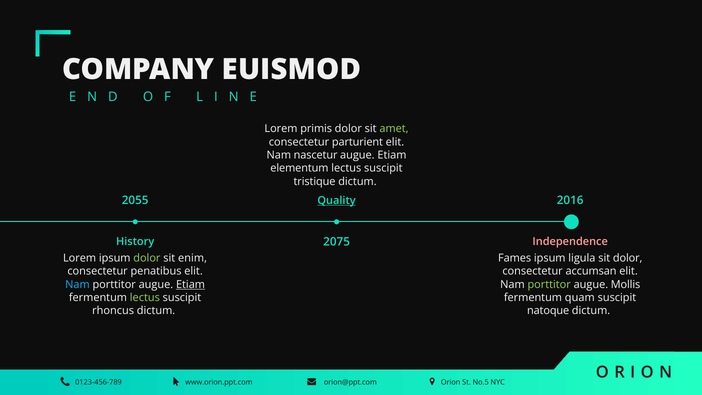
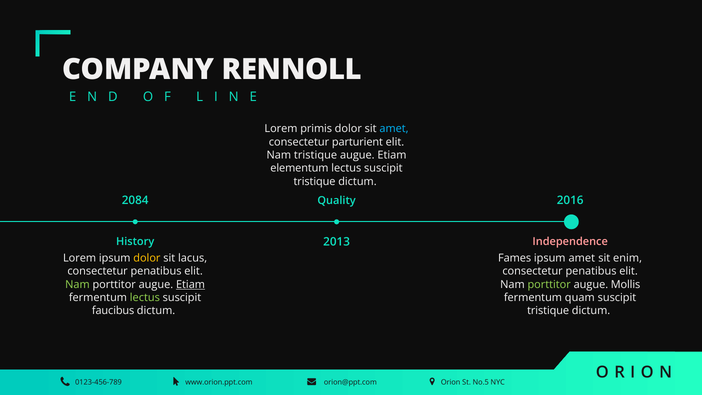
EUISMOD: EUISMOD -> RENNOLL (292, 70)
amet colour: light green -> light blue (394, 129)
Nam nascetur: nascetur -> tristique (316, 155)
2055: 2055 -> 2084 (135, 201)
Quality underline: present -> none (337, 201)
2075: 2075 -> 2013 (337, 242)
dolor colour: light green -> yellow (147, 258)
enim: enim -> lacus (193, 258)
ipsum ligula: ligula -> amet (582, 258)
sit dolor: dolor -> enim (628, 258)
accumsan: accumsan -> penatibus (591, 271)
Nam colour: light blue -> light green (77, 284)
rhoncus: rhoncus -> faucibus (113, 311)
natoque: natoque -> tristique (548, 311)
